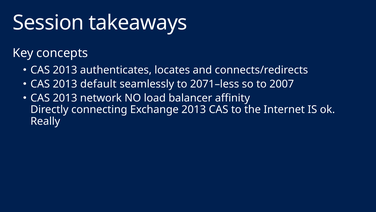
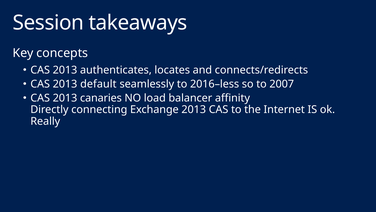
2071–less: 2071–less -> 2016–less (215, 84)
network: network -> canaries (101, 98)
